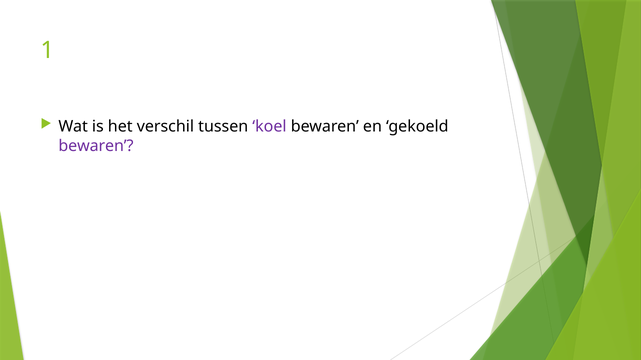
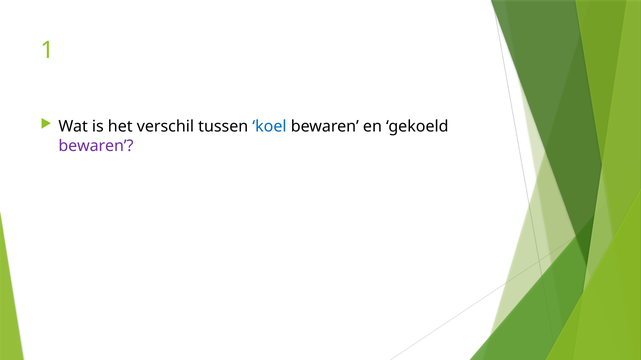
koel colour: purple -> blue (269, 127)
